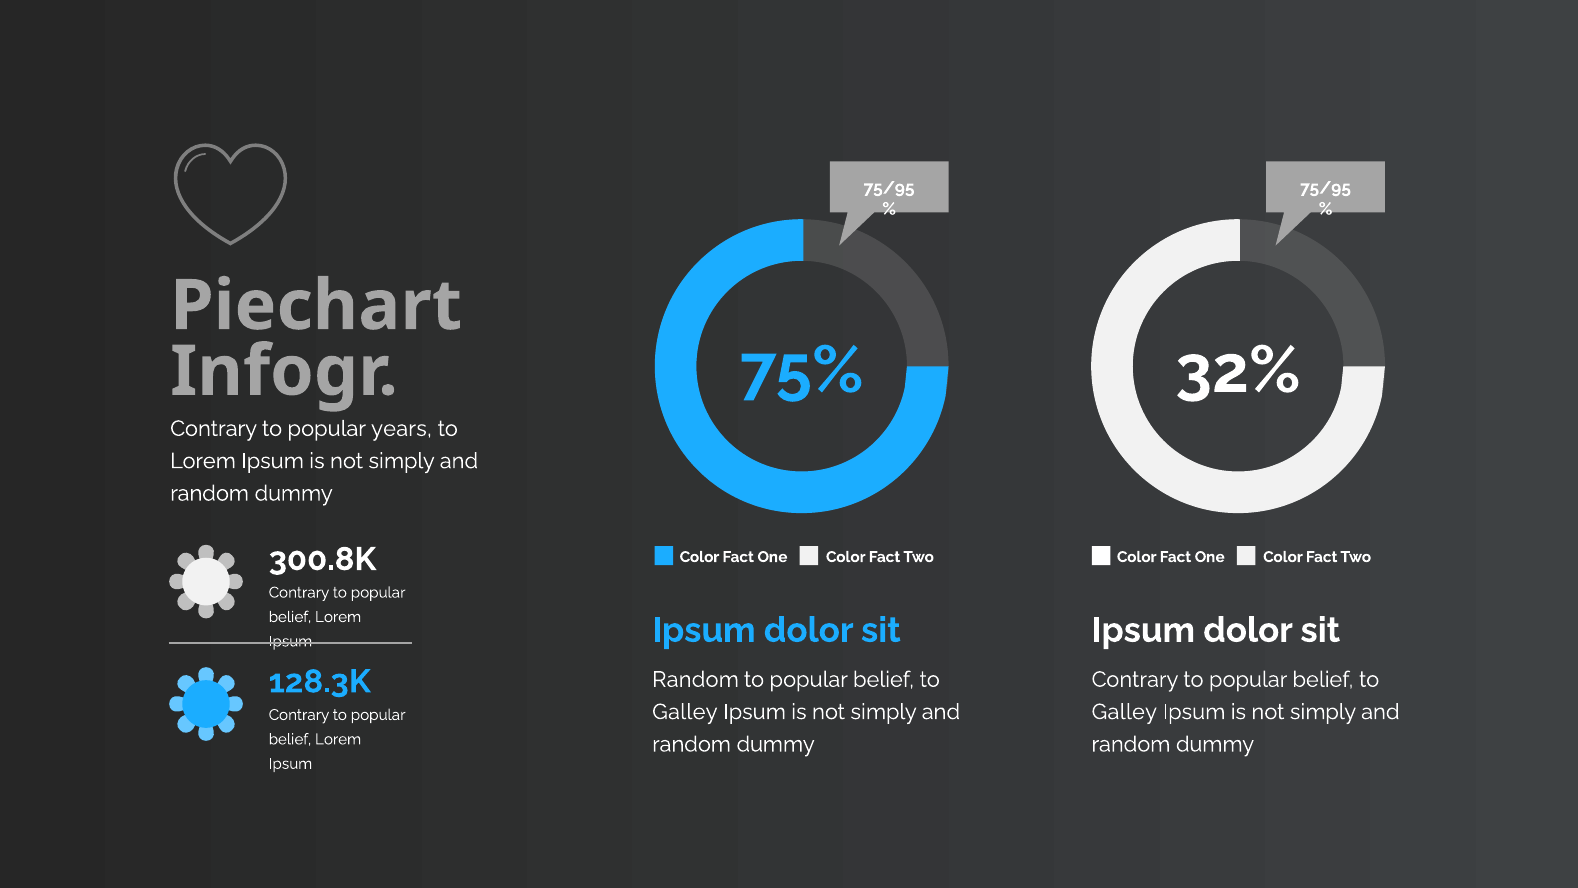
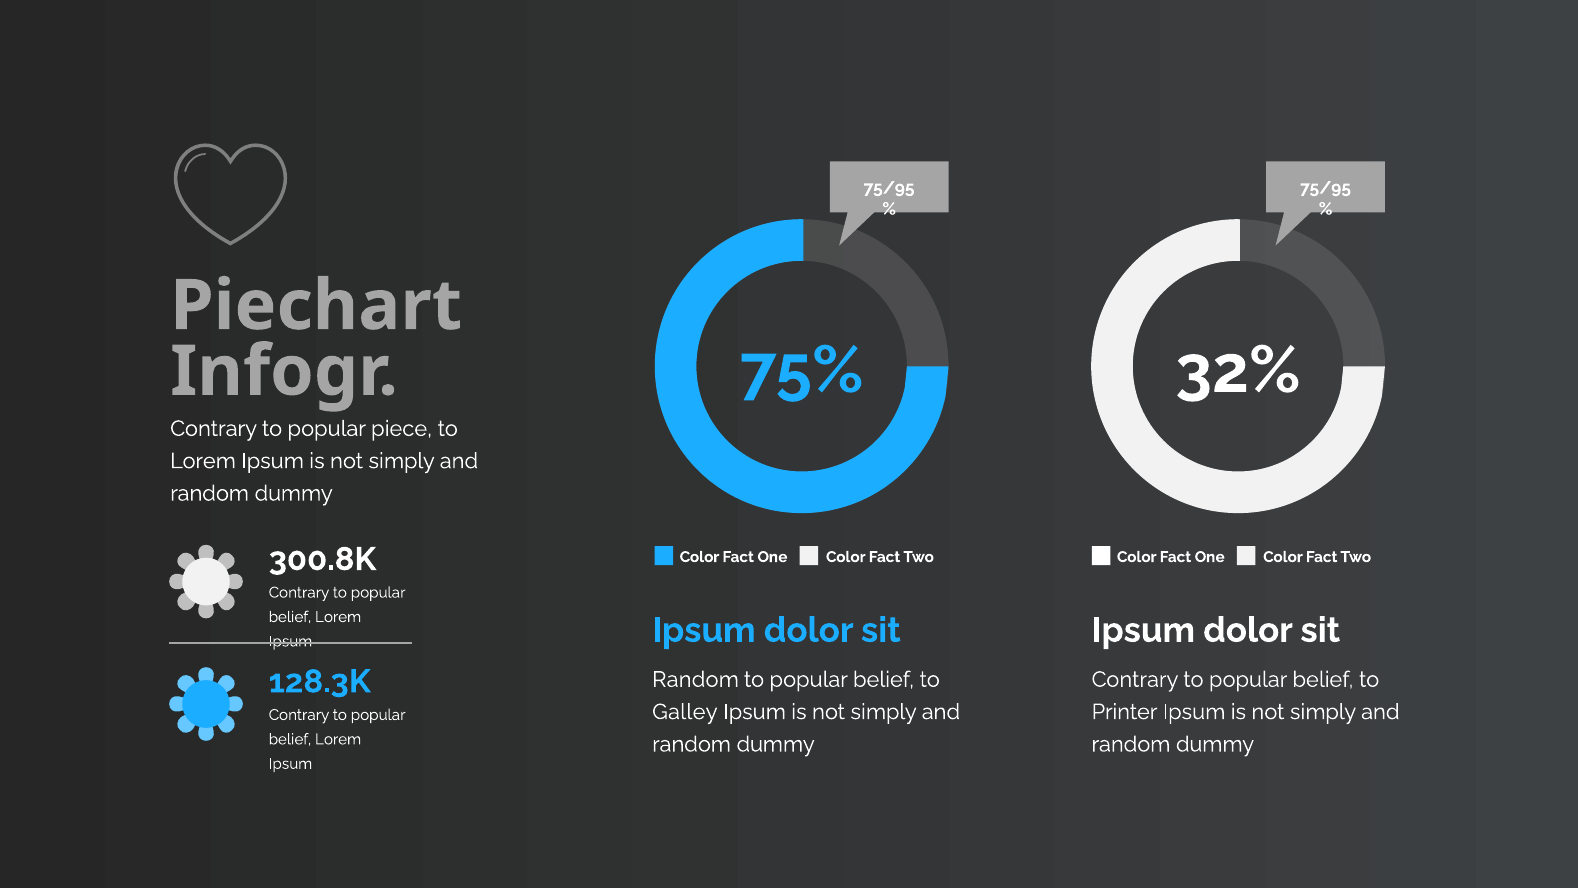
years: years -> piece (402, 428)
Galley: Galley -> Printer (1124, 712)
